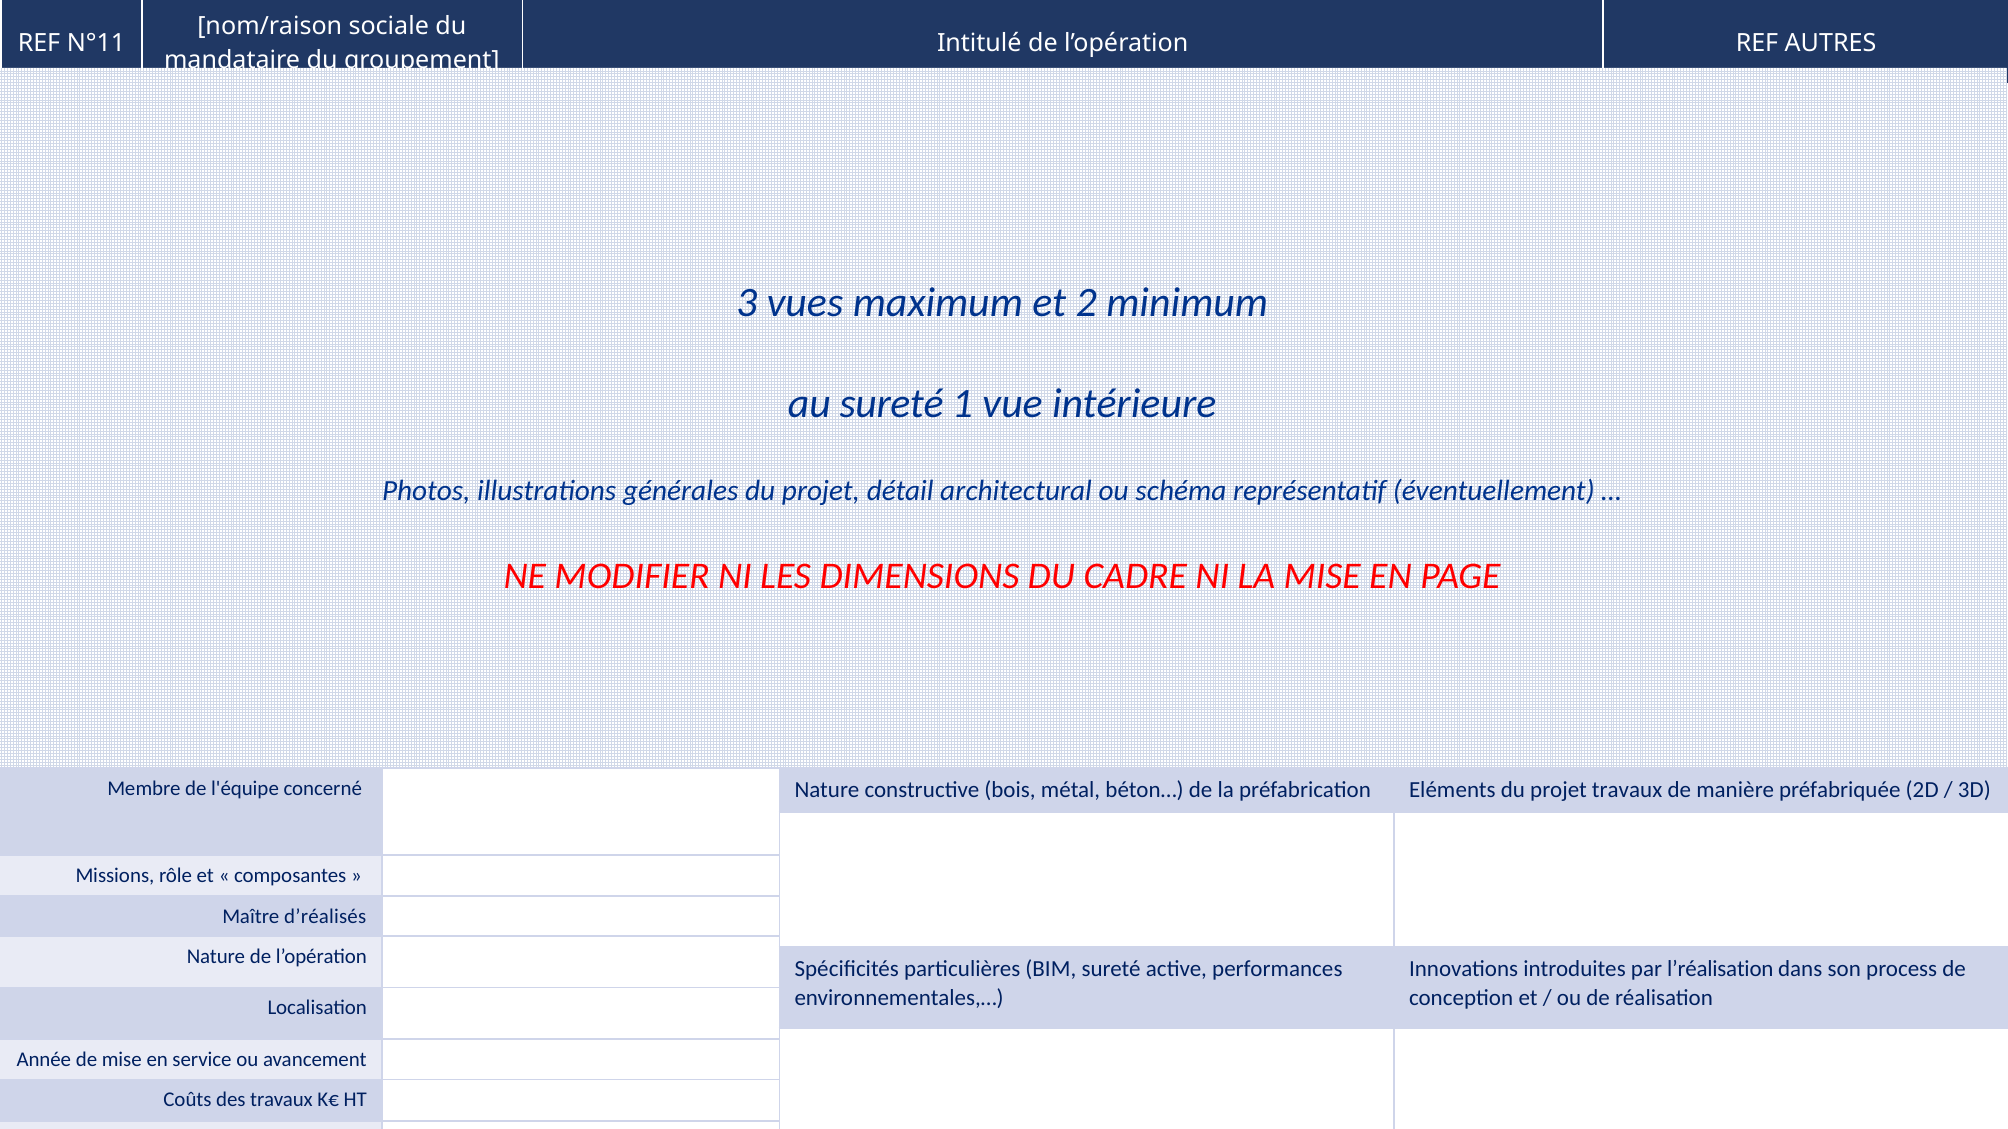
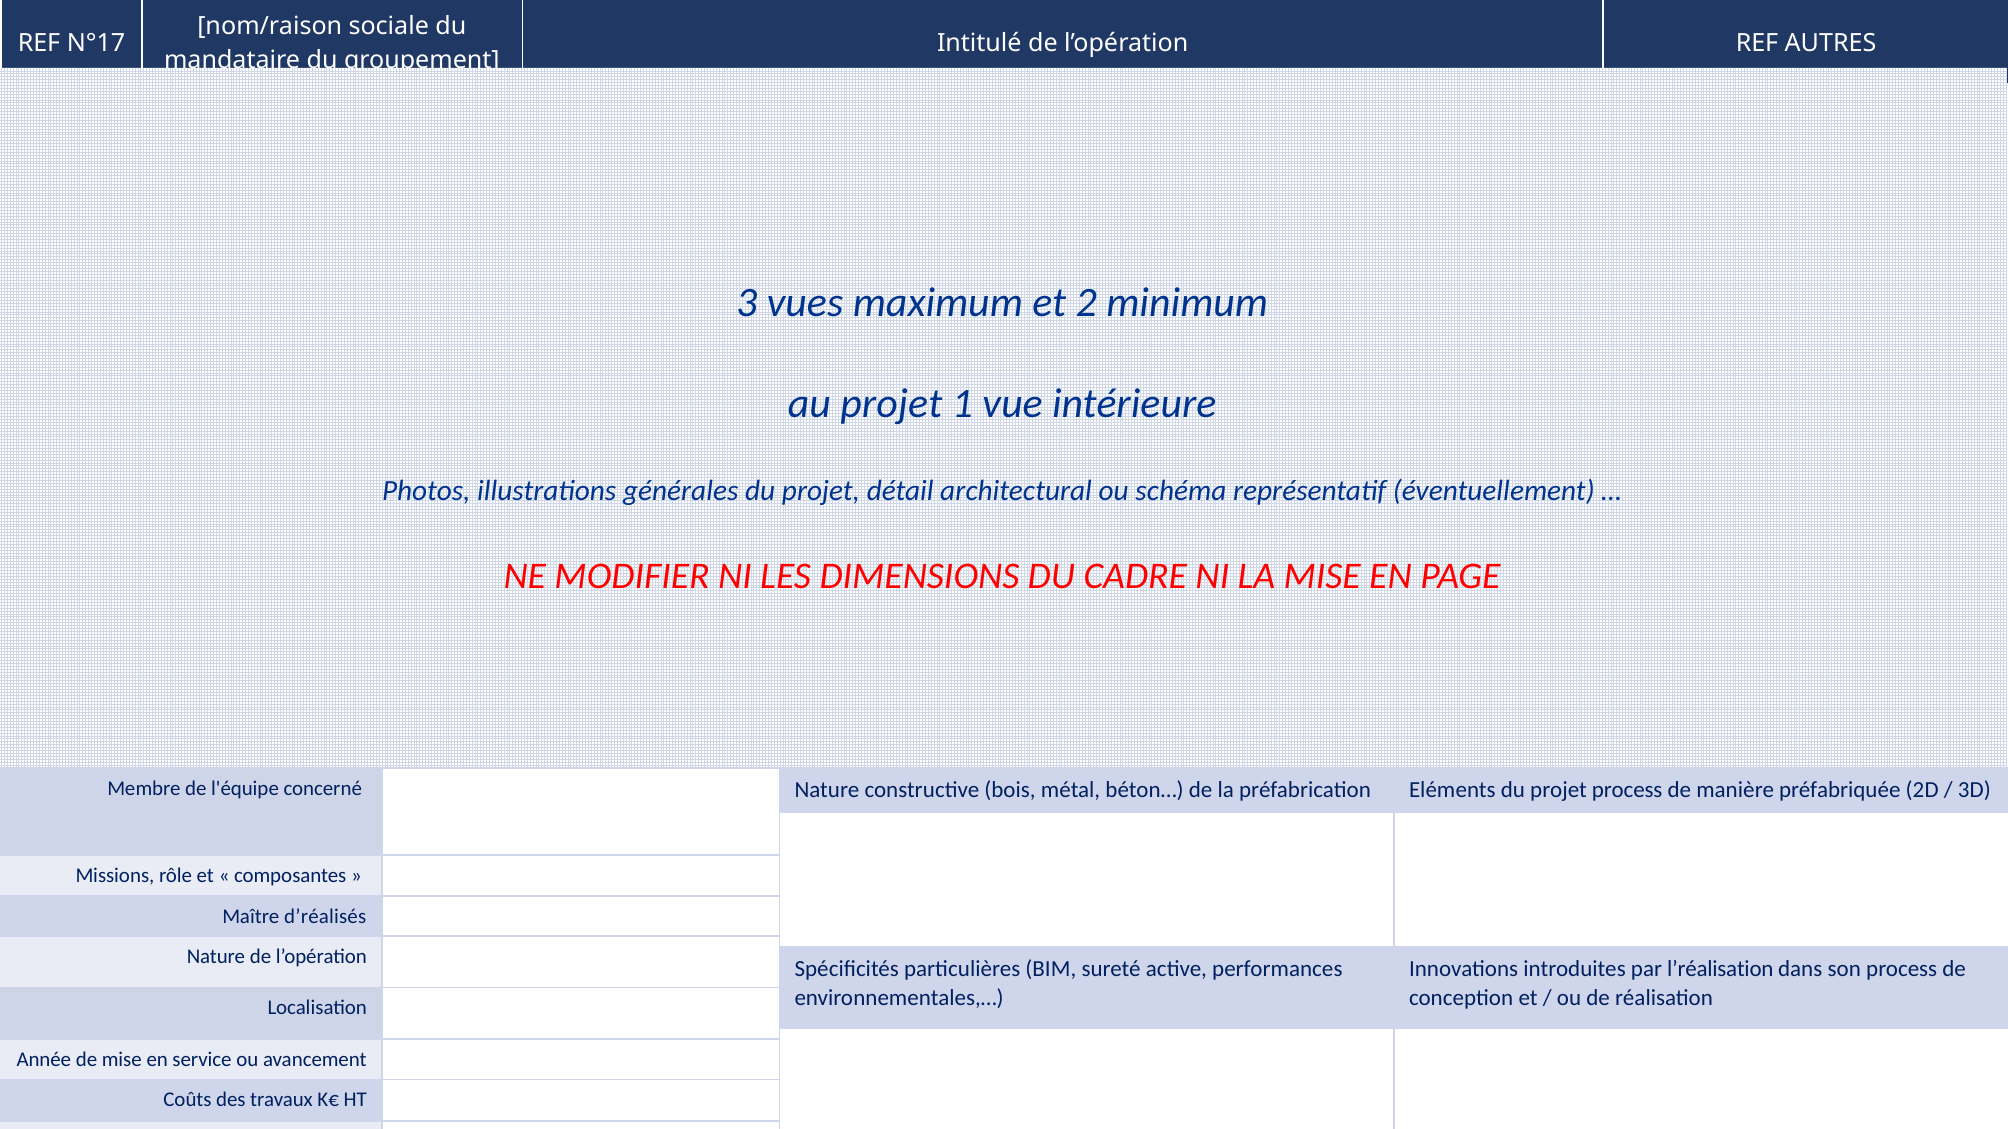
N°11: N°11 -> N°17 (96, 43)
au sureté: sureté -> projet (891, 404)
projet travaux: travaux -> process (1627, 791)
